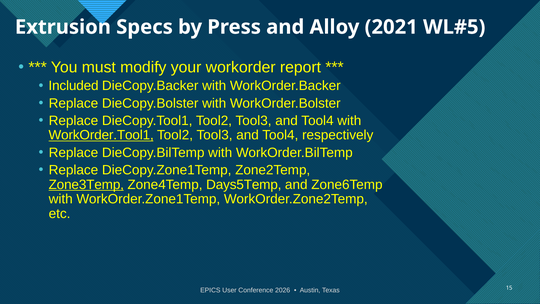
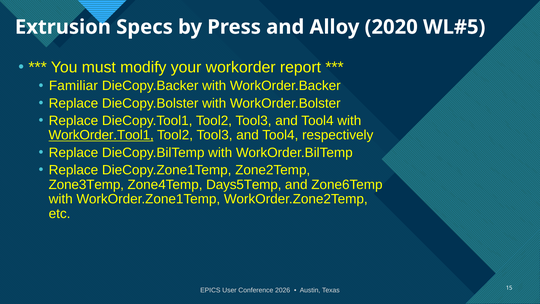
2021: 2021 -> 2020 (391, 27)
Included: Included -> Familiar (73, 86)
Zone3Temp underline: present -> none (86, 184)
